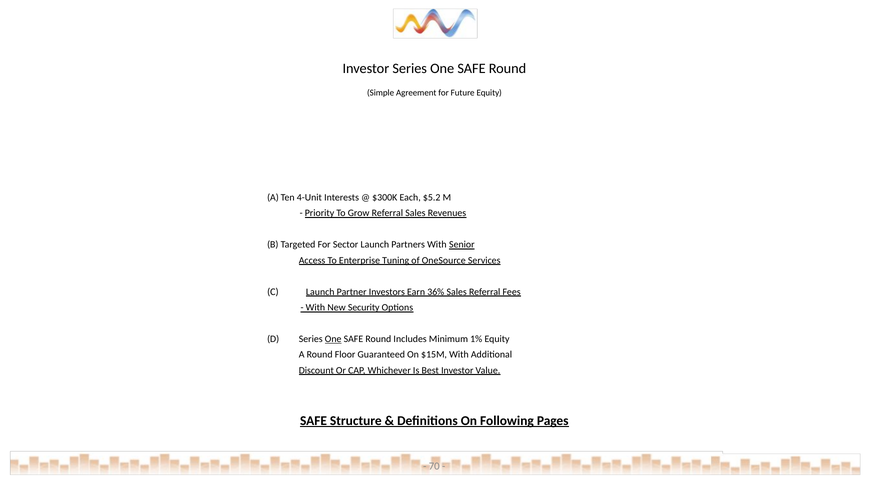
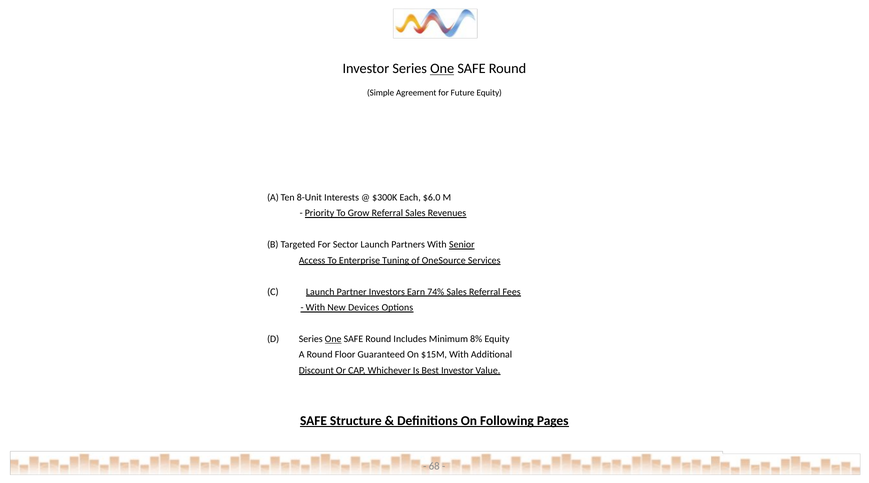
One underline: none -> present (442, 69)
4-Unit: 4-Unit -> 8-Unit (309, 197)
$5.2: $5.2 -> $6.0 (432, 197)
36%: 36% -> 74% (436, 292)
Security: Security -> Devices (364, 307)
1%: 1% -> 8% (476, 339)
70: 70 -> 68 (434, 466)
